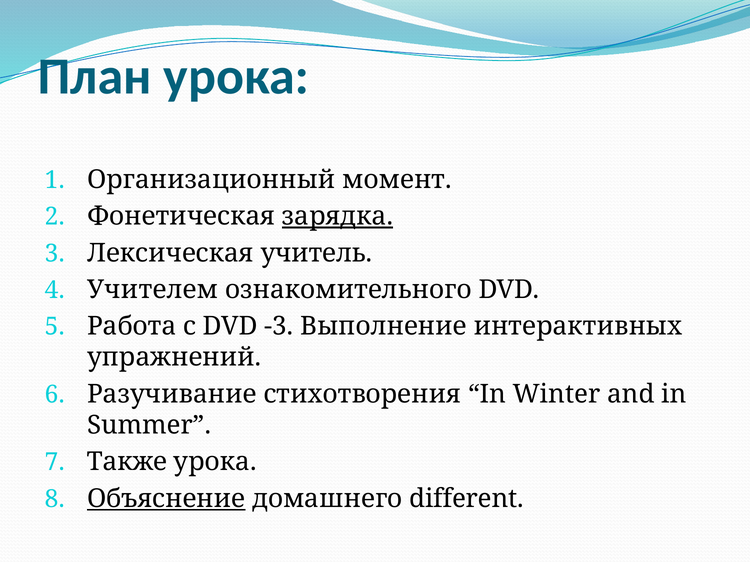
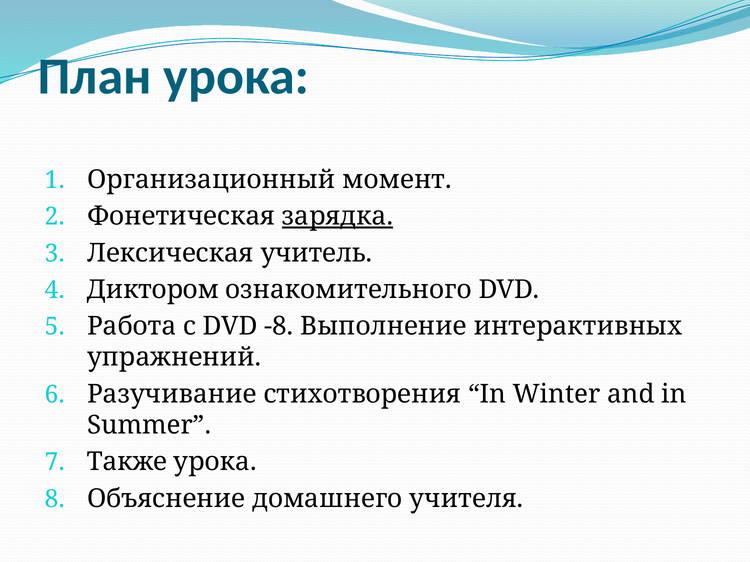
Учителем: Учителем -> Диктором (153, 290)
-3: -3 -> -8 (279, 326)
Объяснение underline: present -> none (166, 499)
different: different -> учителя (466, 499)
